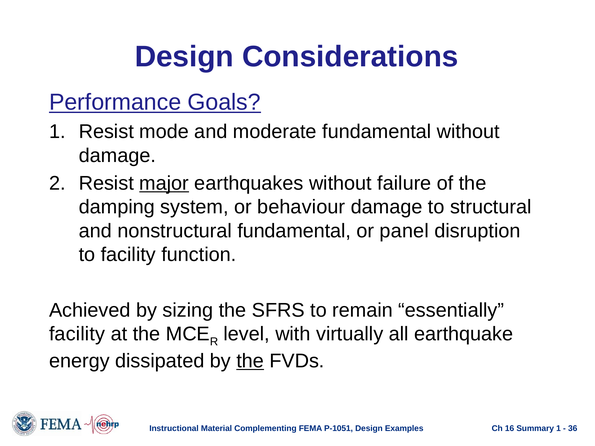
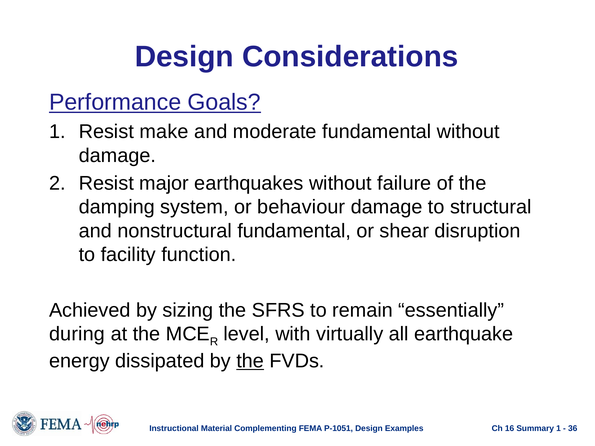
mode: mode -> make (164, 132)
major underline: present -> none (164, 183)
panel: panel -> shear (404, 231)
facility: facility -> during (77, 334)
